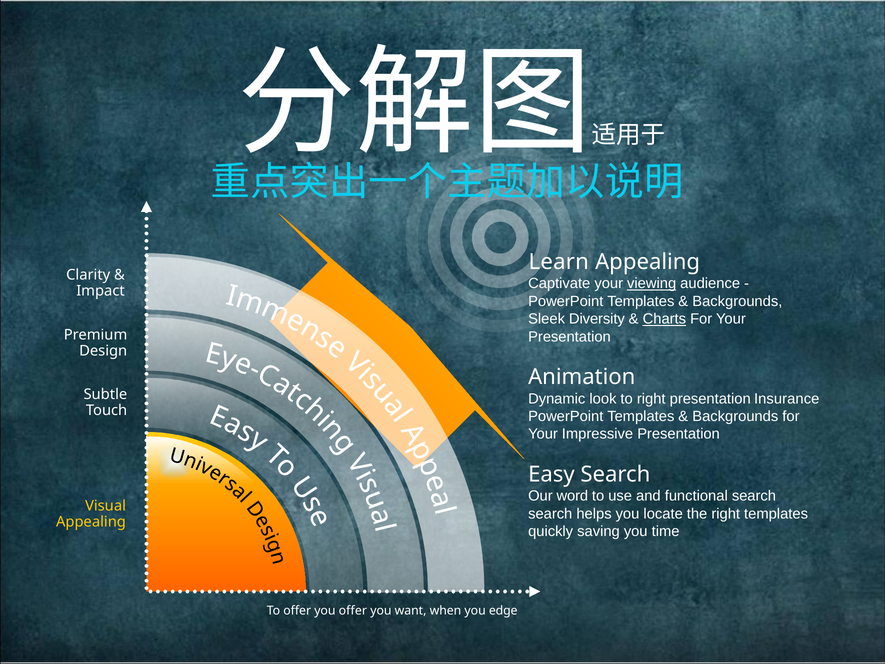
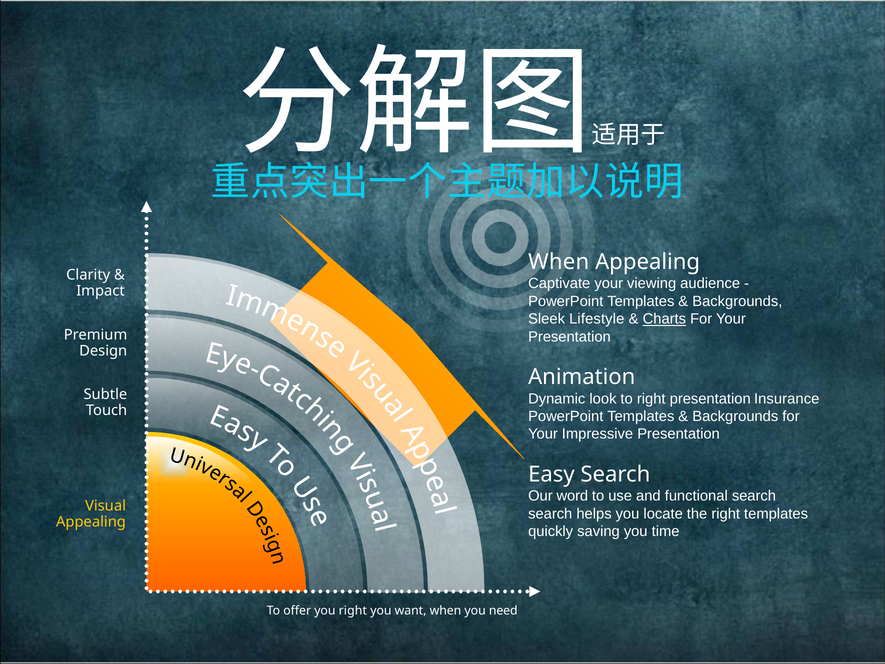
Learn: Learn -> When (559, 262)
viewing underline: present -> none (652, 283)
Diversity: Diversity -> Lifestyle (597, 319)
you offer: offer -> right (353, 611)
edge: edge -> need (503, 611)
